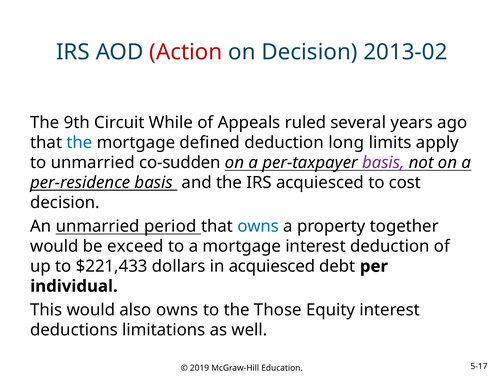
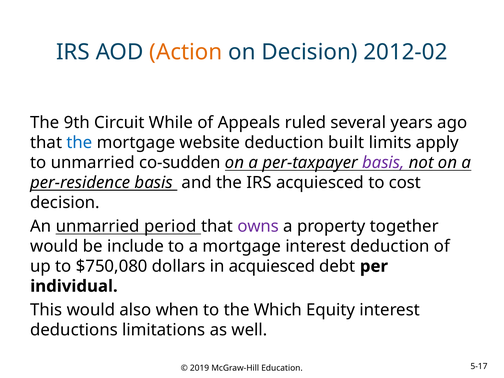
Action colour: red -> orange (186, 52)
2013-02: 2013-02 -> 2012-02 (405, 52)
defined: defined -> website (210, 143)
long: long -> built (346, 143)
owns colour: blue -> purple (258, 226)
exceed: exceed -> include (136, 246)
$221,433: $221,433 -> $750,080 (112, 266)
also owns: owns -> when (177, 310)
Those: Those -> Which (278, 310)
